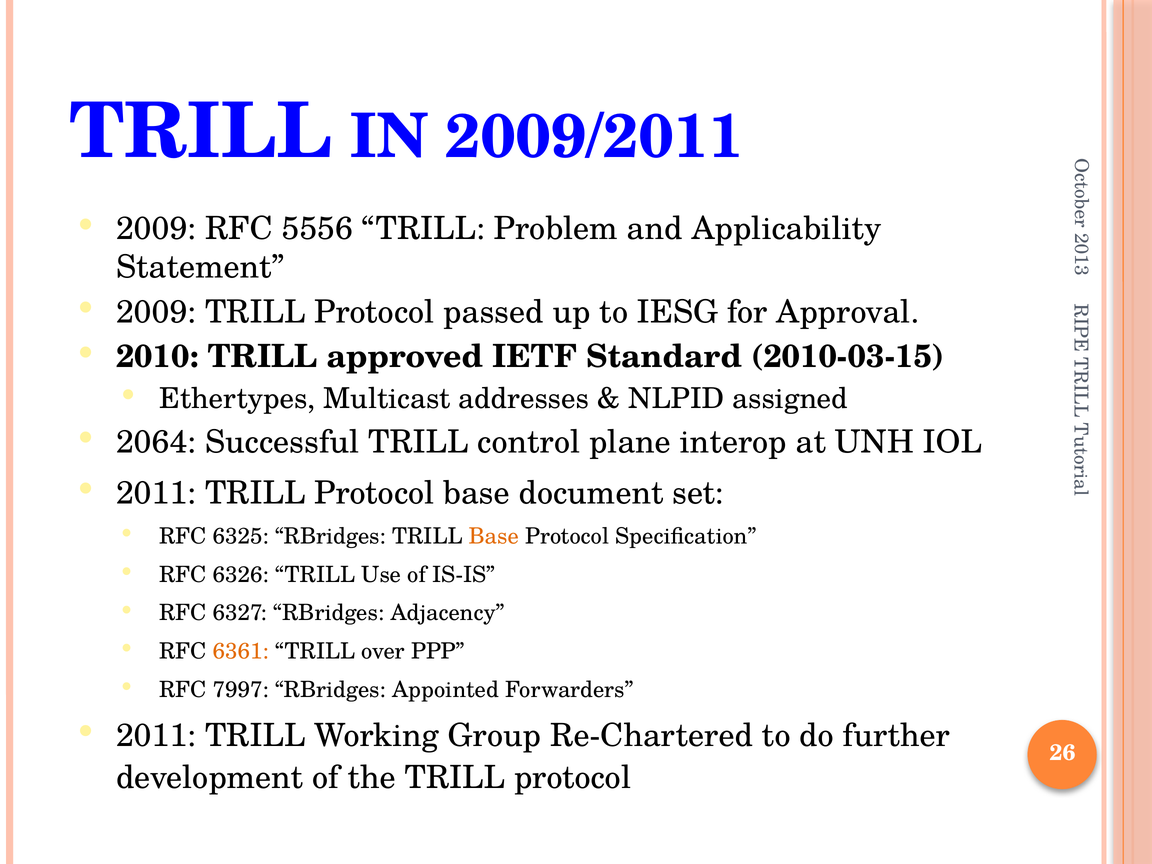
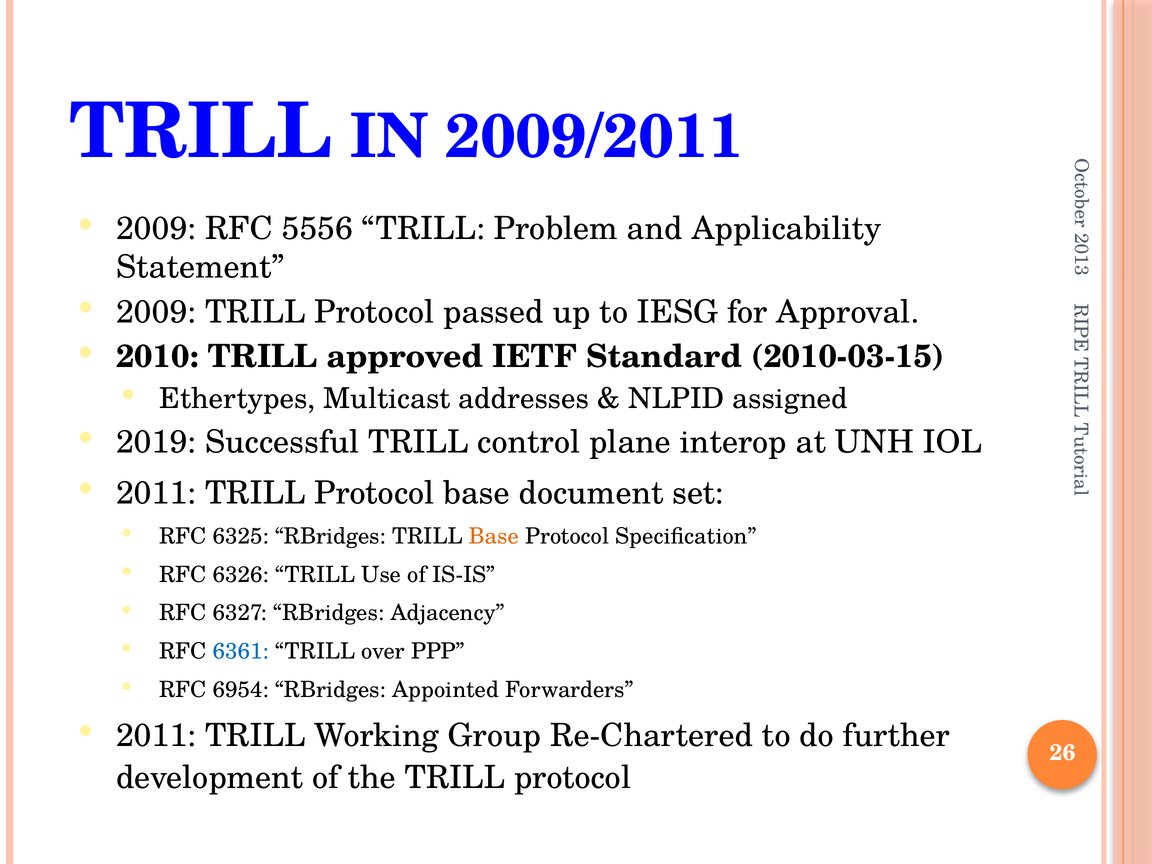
2064: 2064 -> 2019 (156, 442)
6361 colour: orange -> blue (241, 651)
7997: 7997 -> 6954 (241, 690)
